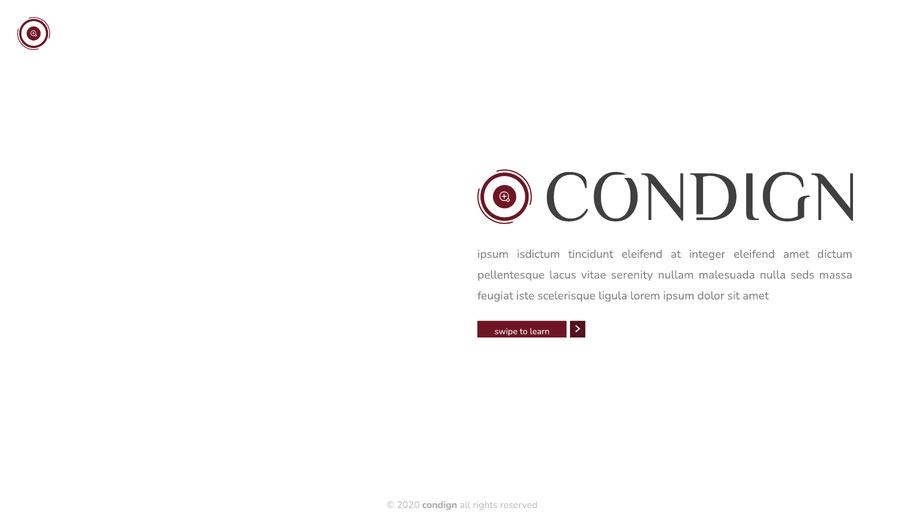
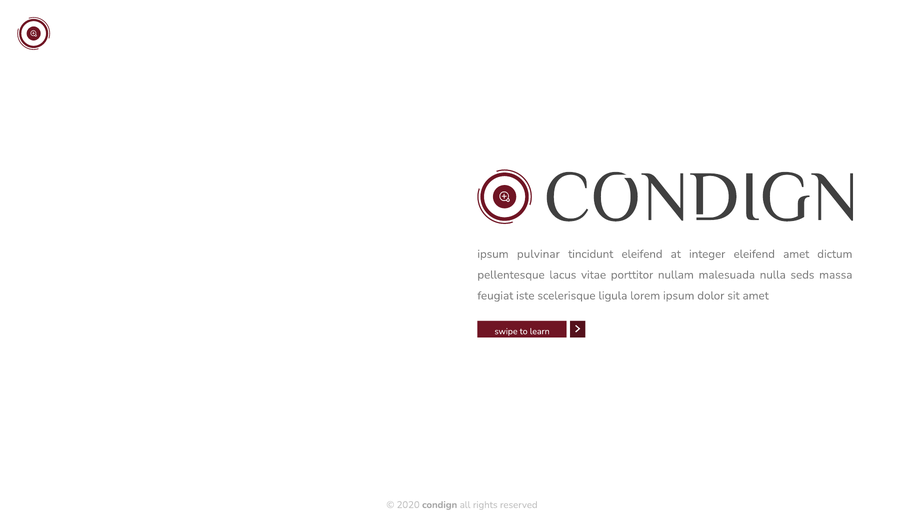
isdictum: isdictum -> pulvinar (538, 254)
serenity: serenity -> porttitor (632, 275)
